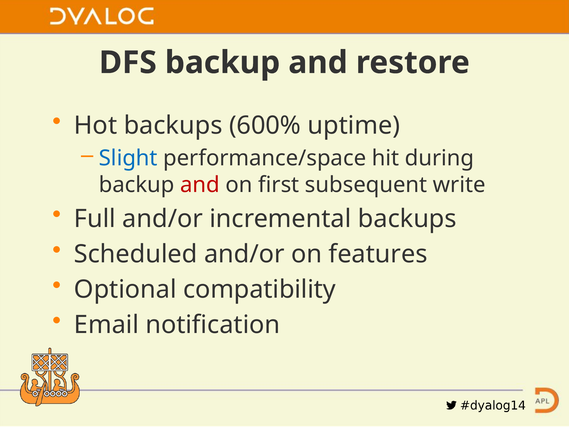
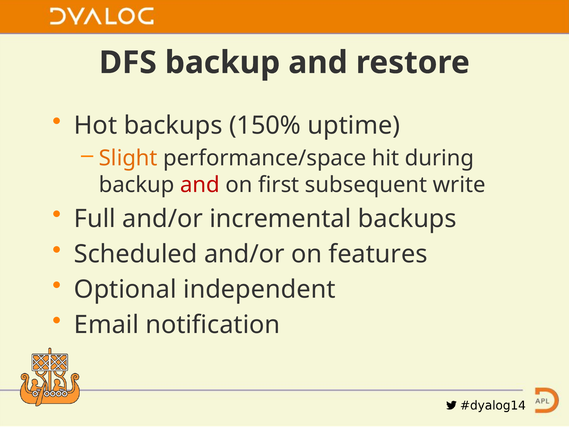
600%: 600% -> 150% (265, 126)
Slight colour: blue -> orange (128, 158)
compatibility: compatibility -> independent (259, 289)
